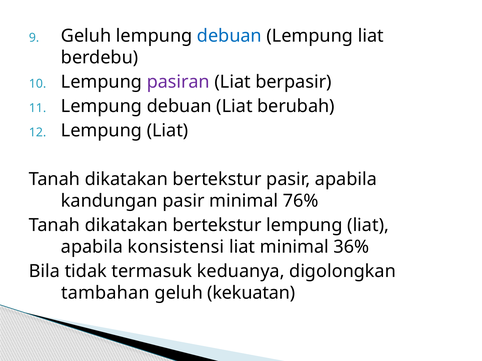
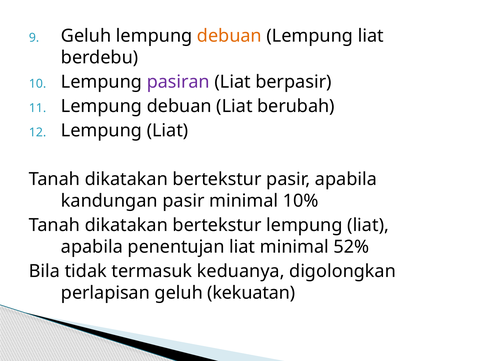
debuan colour: blue -> orange (229, 36)
76%: 76% -> 10% (301, 201)
konsistensi: konsistensi -> penentujan (176, 247)
36%: 36% -> 52% (351, 247)
tambahan: tambahan -> perlapisan (105, 293)
